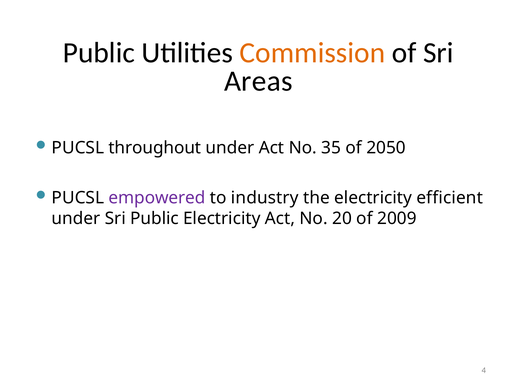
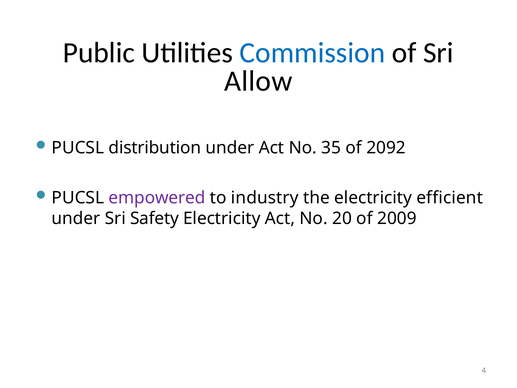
Commission colour: orange -> blue (312, 53)
Areas: Areas -> Allow (258, 81)
throughout: throughout -> distribution (155, 148)
2050: 2050 -> 2092 (386, 148)
Sri Public: Public -> Safety (155, 218)
